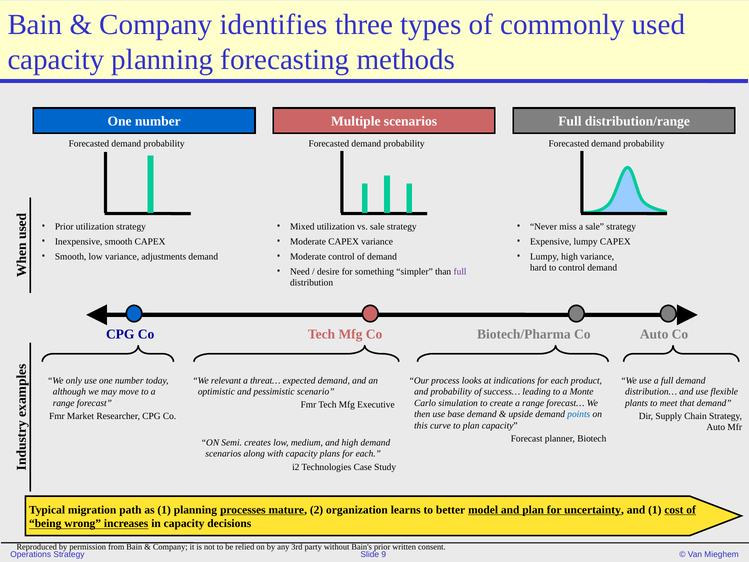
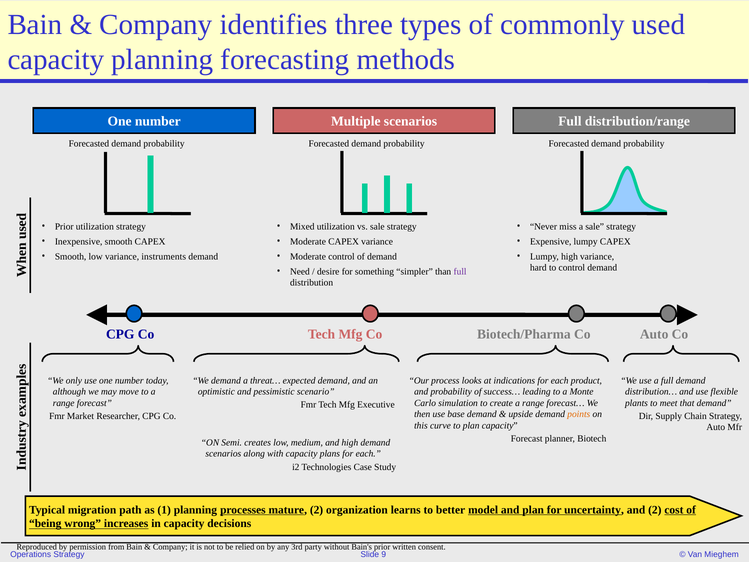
adjustments: adjustments -> instruments (164, 256)
We relevant: relevant -> demand (226, 380)
points colour: blue -> orange (579, 414)
and 1: 1 -> 2 (655, 510)
